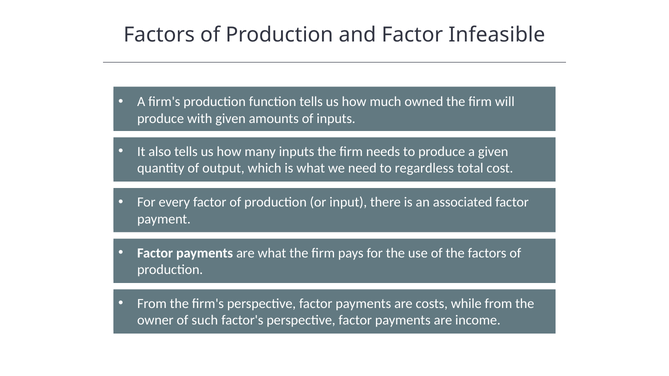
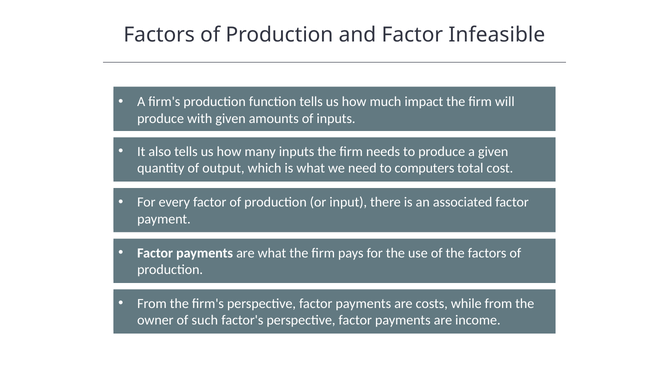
owned: owned -> impact (424, 102)
regardless: regardless -> computers (424, 168)
